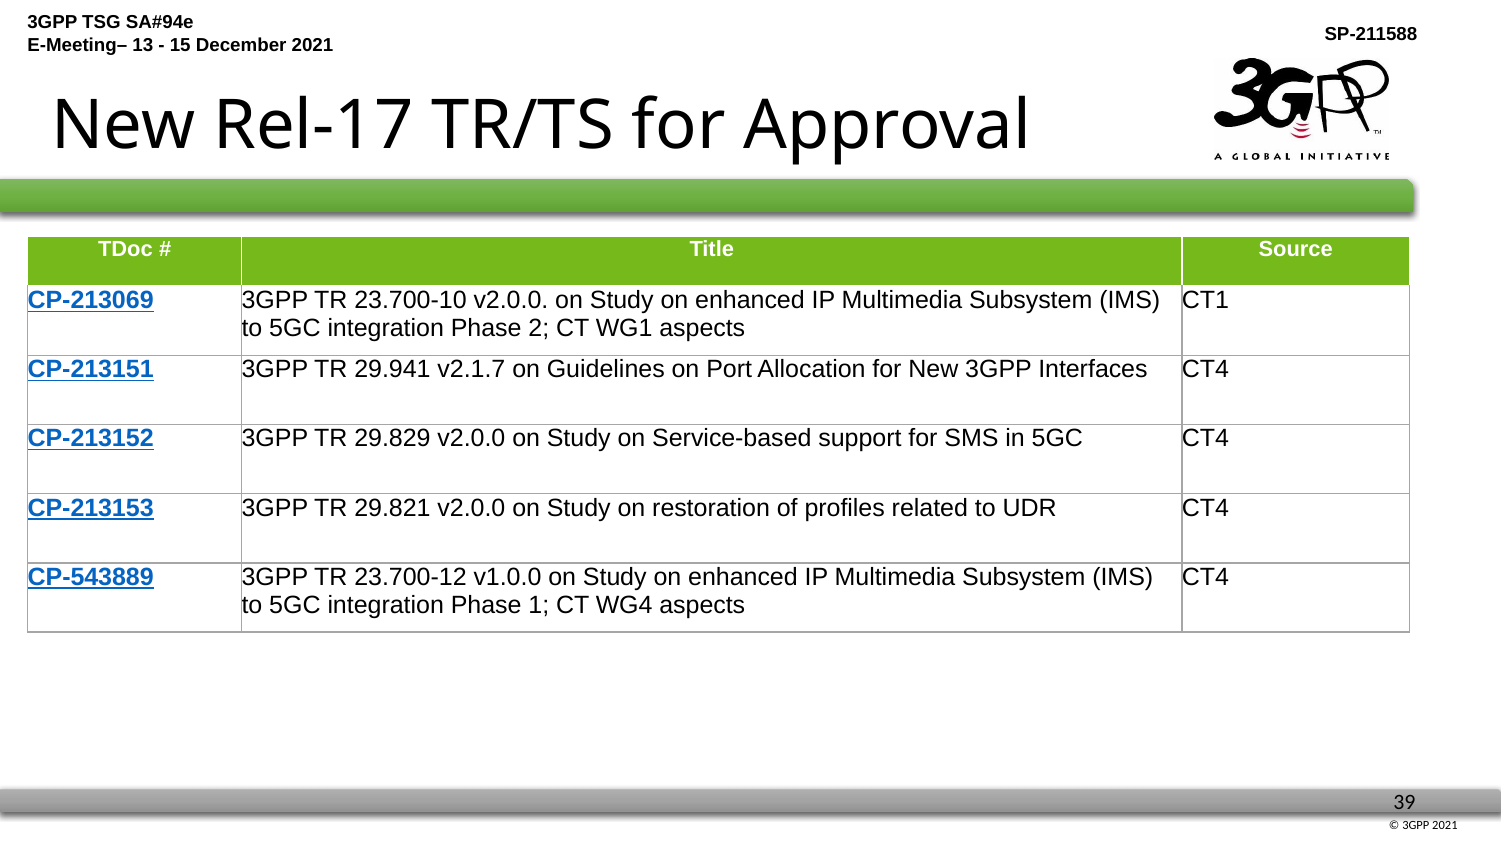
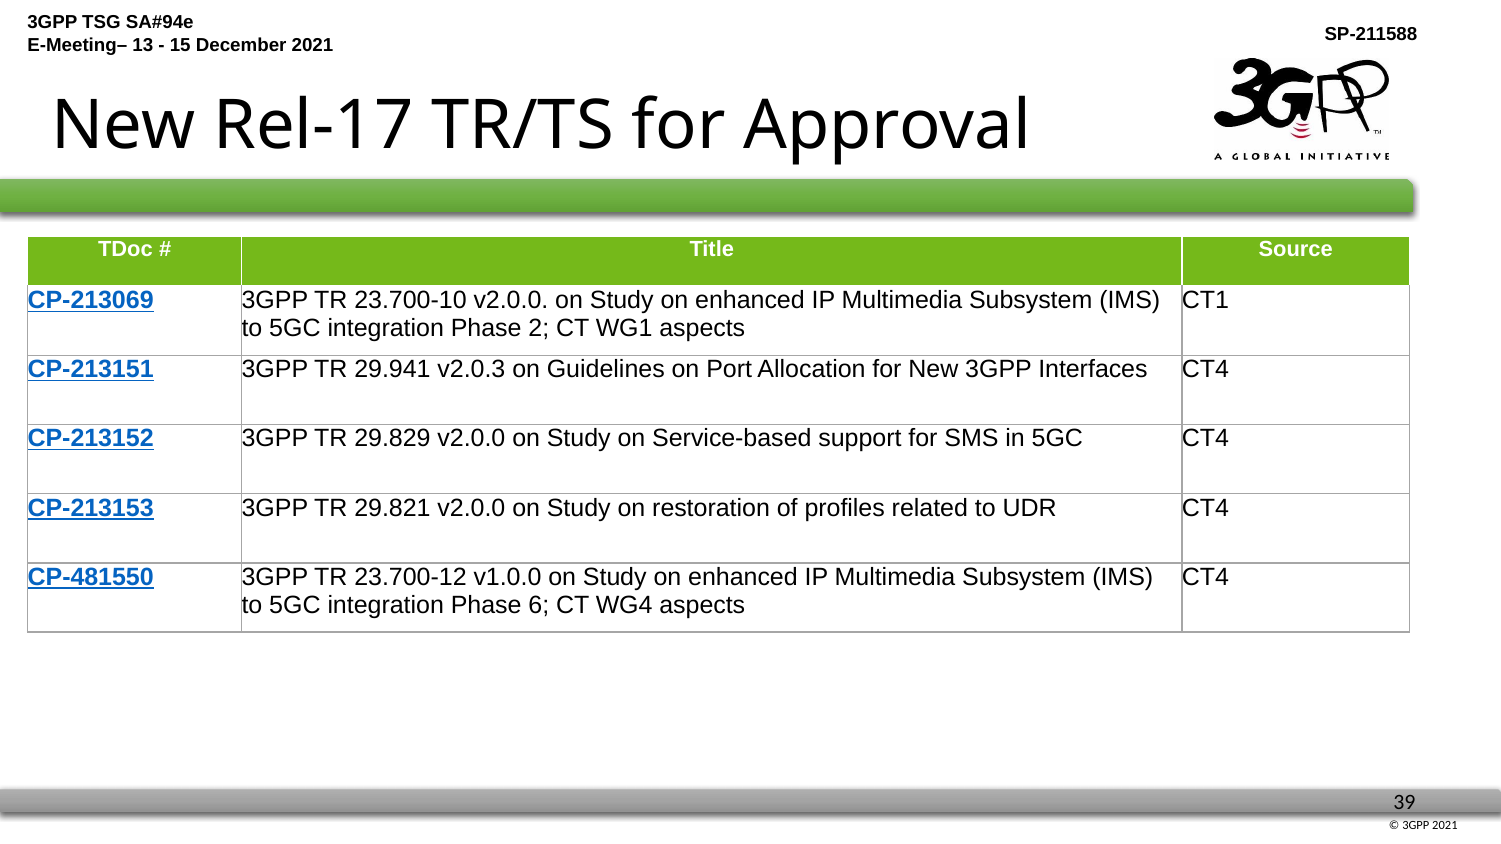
v2.1.7: v2.1.7 -> v2.0.3 (471, 370)
CP-543889: CP-543889 -> CP-481550 (91, 577)
1: 1 -> 6 (539, 605)
